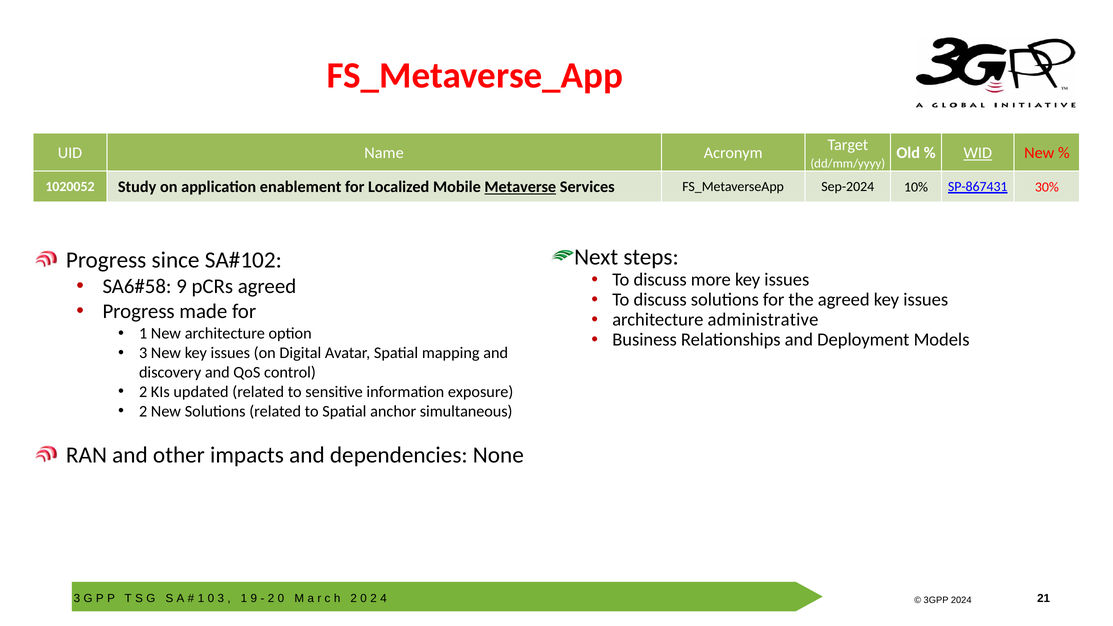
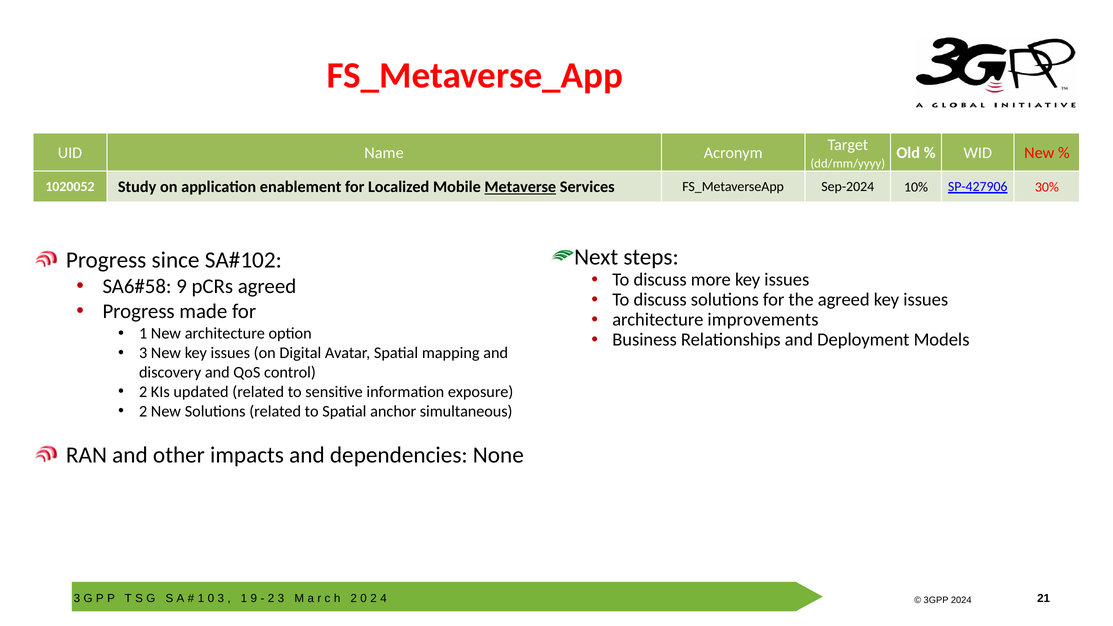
WID underline: present -> none (978, 153)
SP-867431: SP-867431 -> SP-427906 (978, 187)
administrative: administrative -> improvements (763, 320)
0: 0 -> 3 (281, 599)
